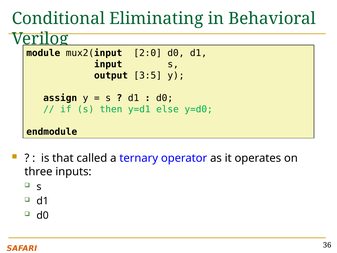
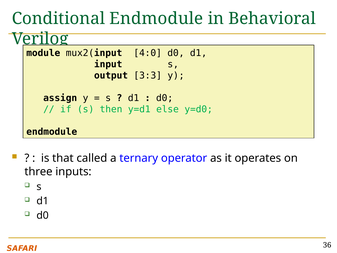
Conditional Eliminating: Eliminating -> Endmodule (156, 19)
2:0: 2:0 -> 4:0 (148, 53)
3:5: 3:5 -> 3:3 (148, 75)
